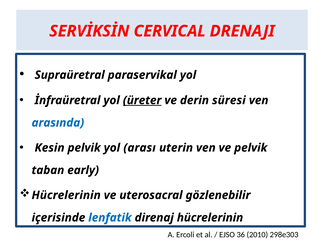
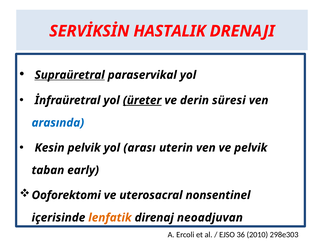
CERVICAL: CERVICAL -> HASTALIK (170, 31)
Supraüretral underline: none -> present (70, 75)
Hücrelerinin: Hücrelerinin -> Ooforektomi (66, 195)
gözlenebilir: gözlenebilir -> nonsentinel (218, 195)
lenfatik colour: blue -> orange (110, 218)
direnaj hücrelerinin: hücrelerinin -> neoadjuvan (210, 218)
